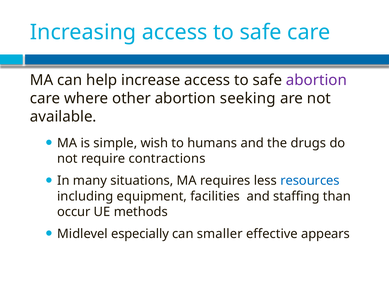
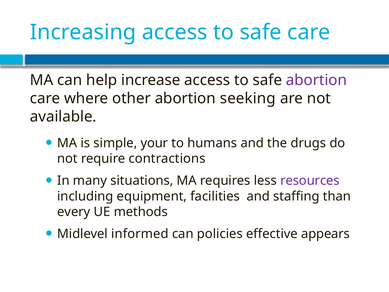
wish: wish -> your (154, 143)
resources colour: blue -> purple (310, 181)
occur: occur -> every (74, 212)
especially: especially -> informed (140, 234)
smaller: smaller -> policies (220, 234)
